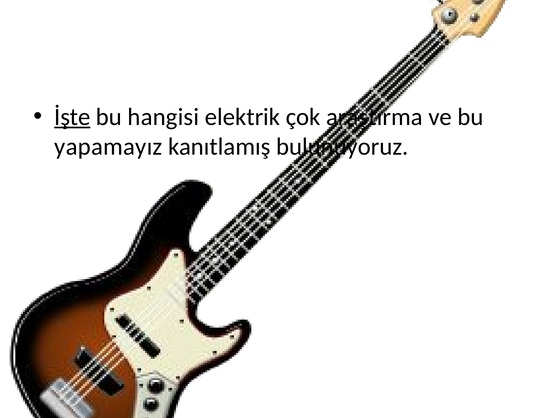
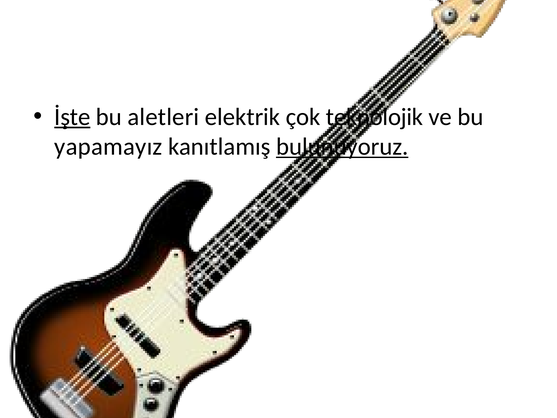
hangisi: hangisi -> aletleri (163, 117)
araştırma: araştırma -> teknolojik (375, 117)
bulunuyoruz underline: none -> present (342, 147)
